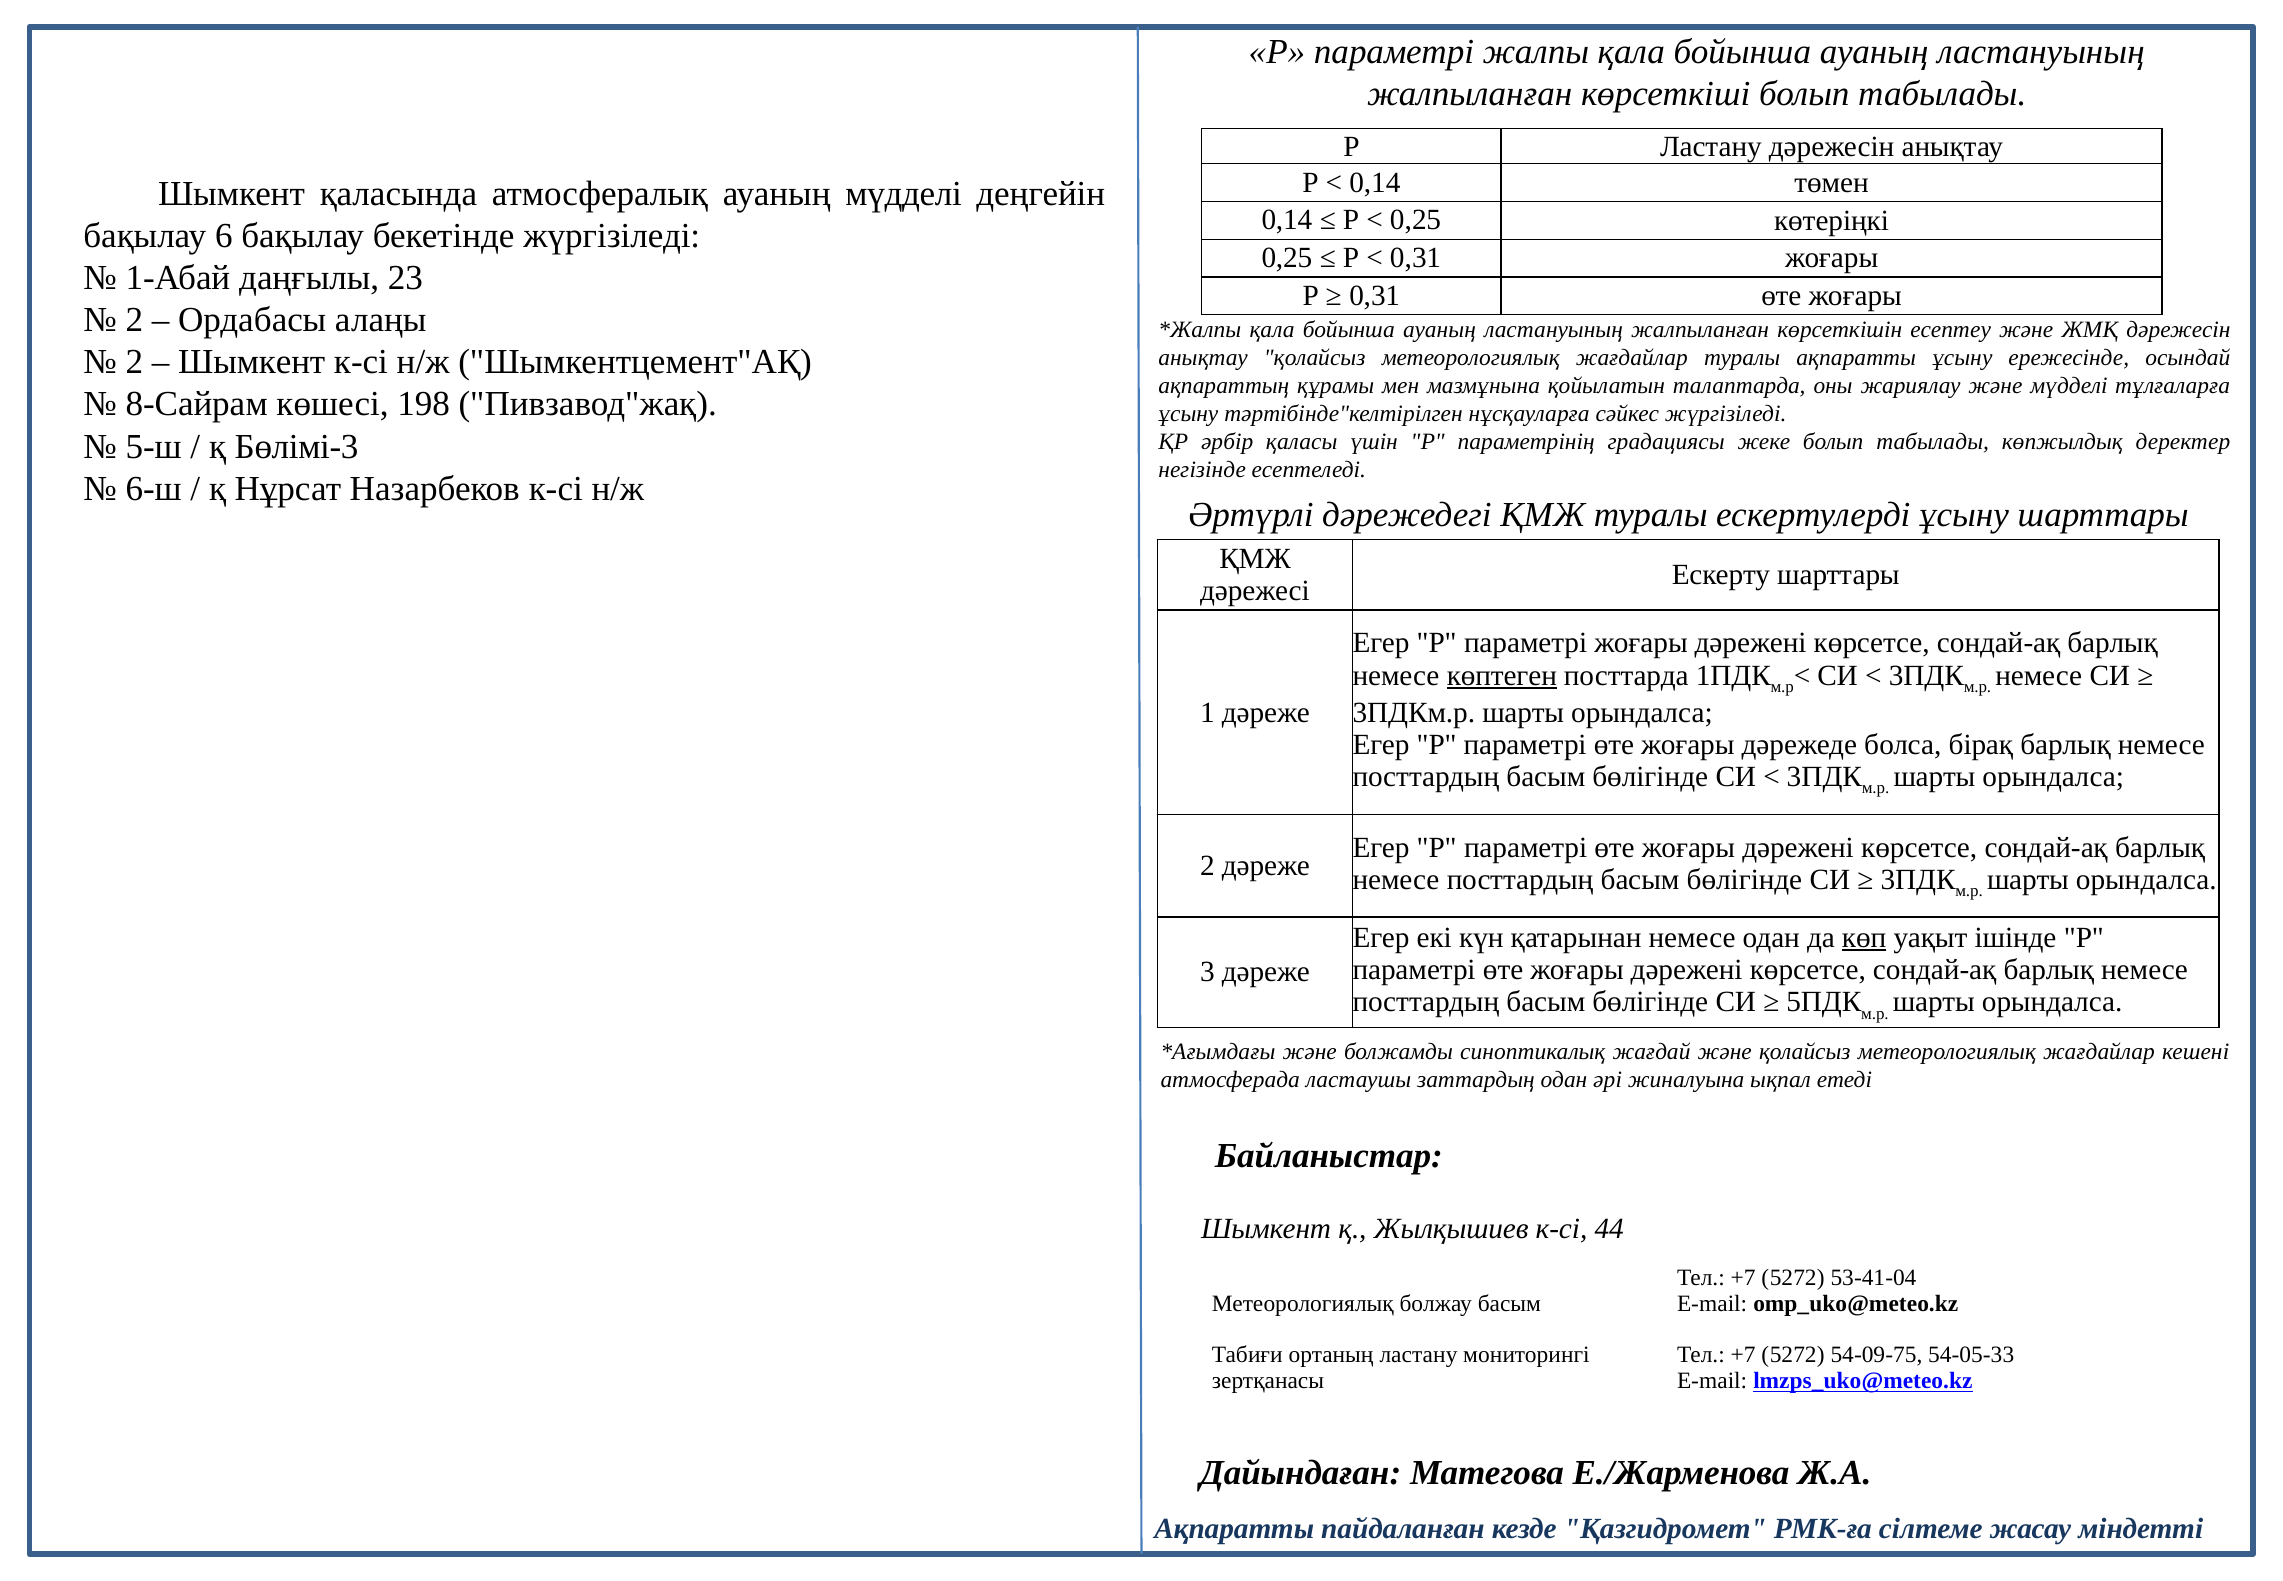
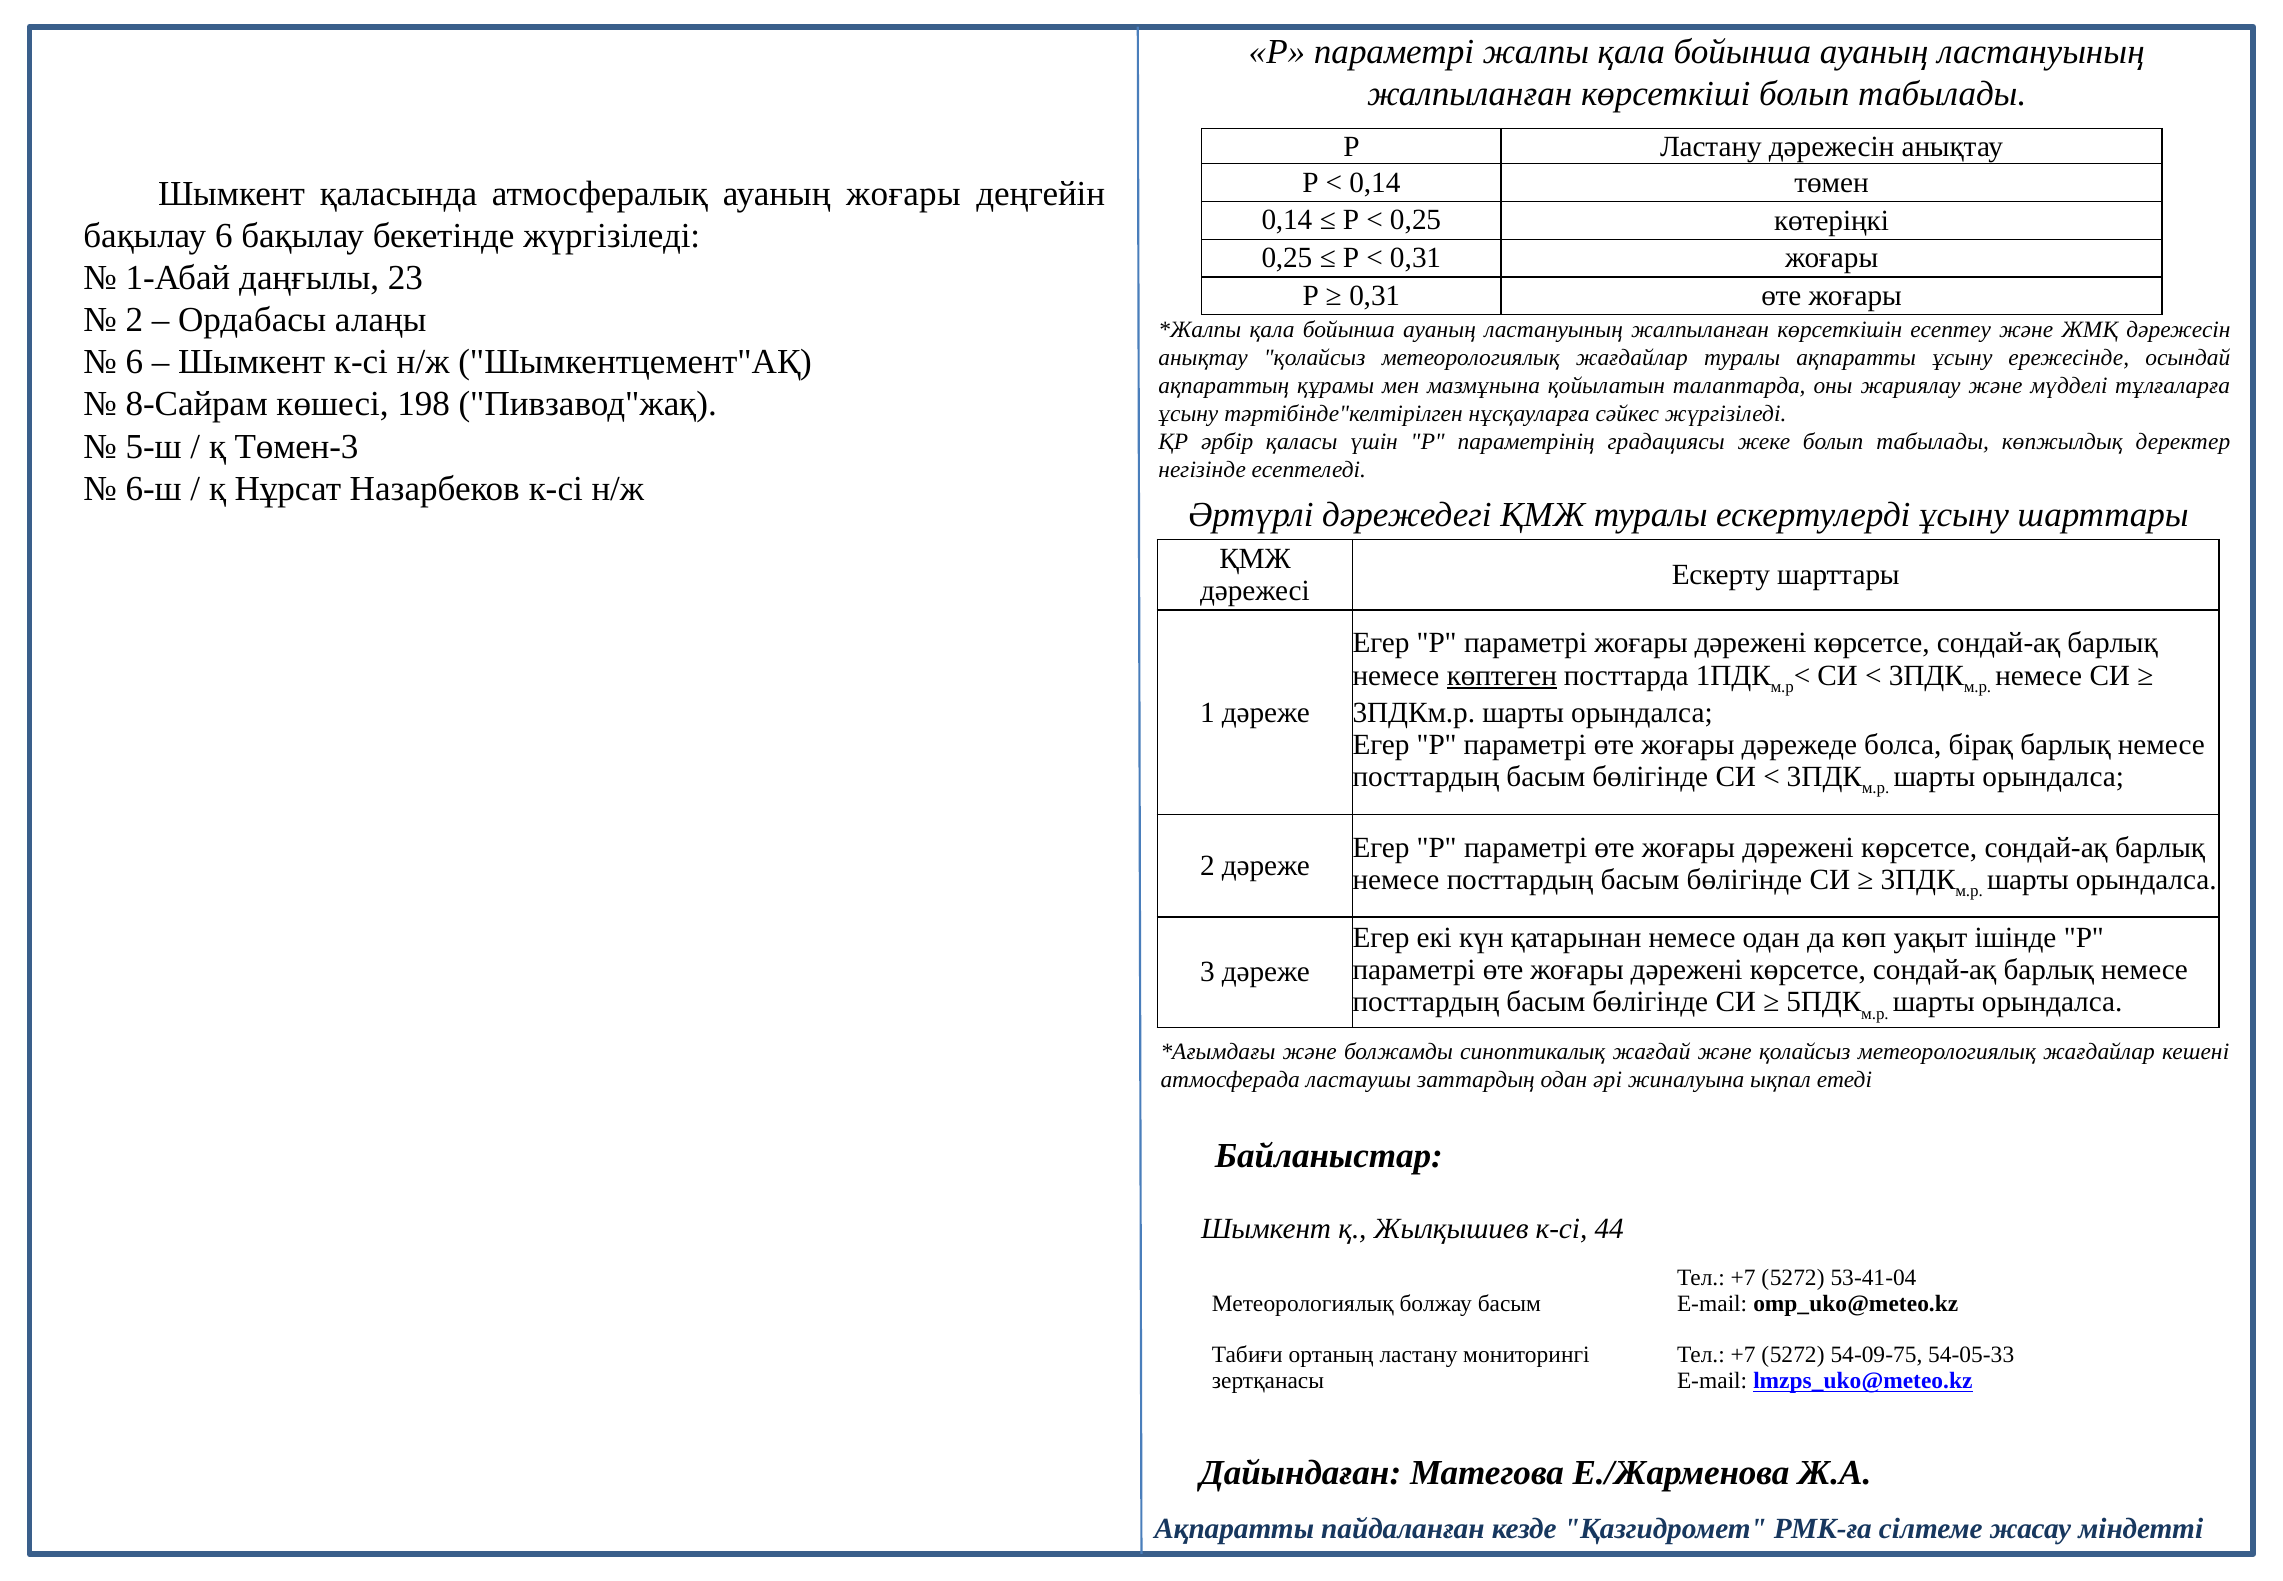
ауаның мүдделі: мүдделі -> жоғары (903, 193)
2: 2 -> 6 (134, 362)
Бөлімі-3: Бөлімі-3 -> Төмен-3 (296, 446)
көп underline: present -> none (1864, 937)
